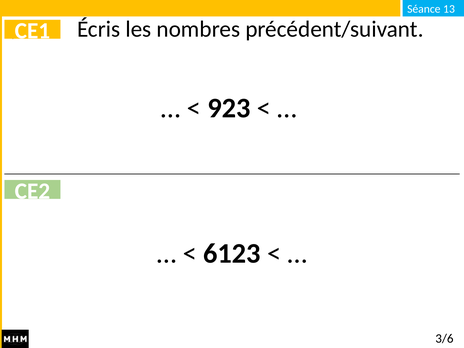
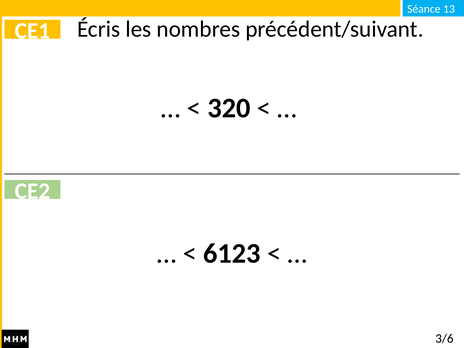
923: 923 -> 320 (229, 108)
